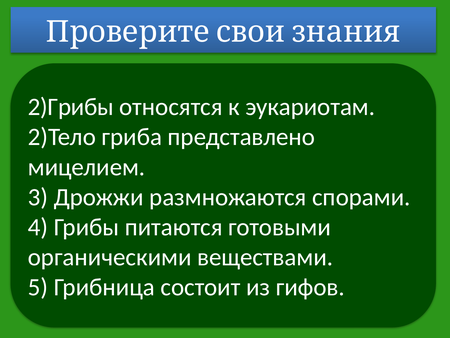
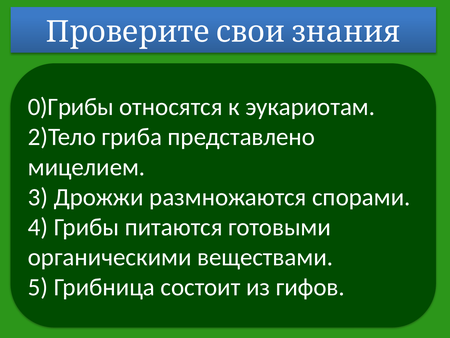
2)Грибы: 2)Грибы -> 0)Грибы (71, 107)
